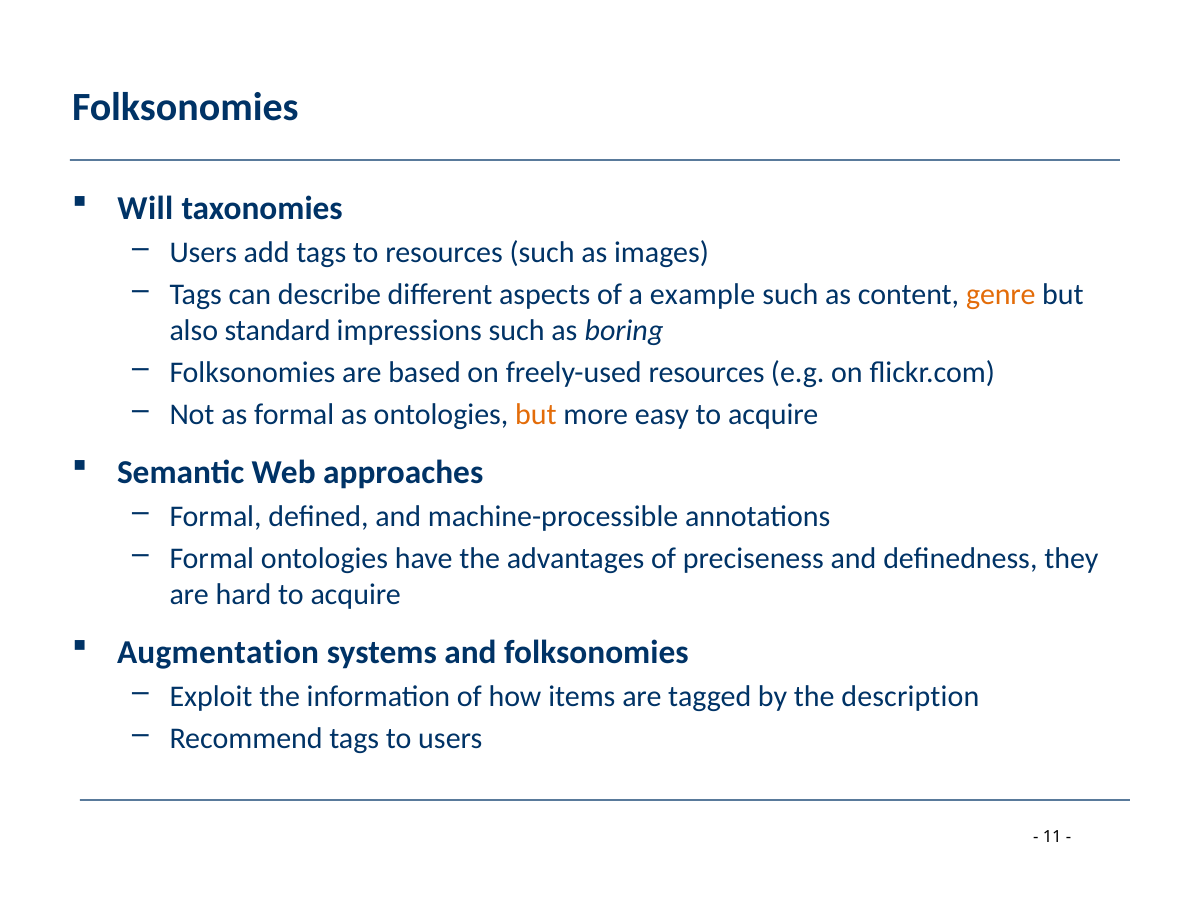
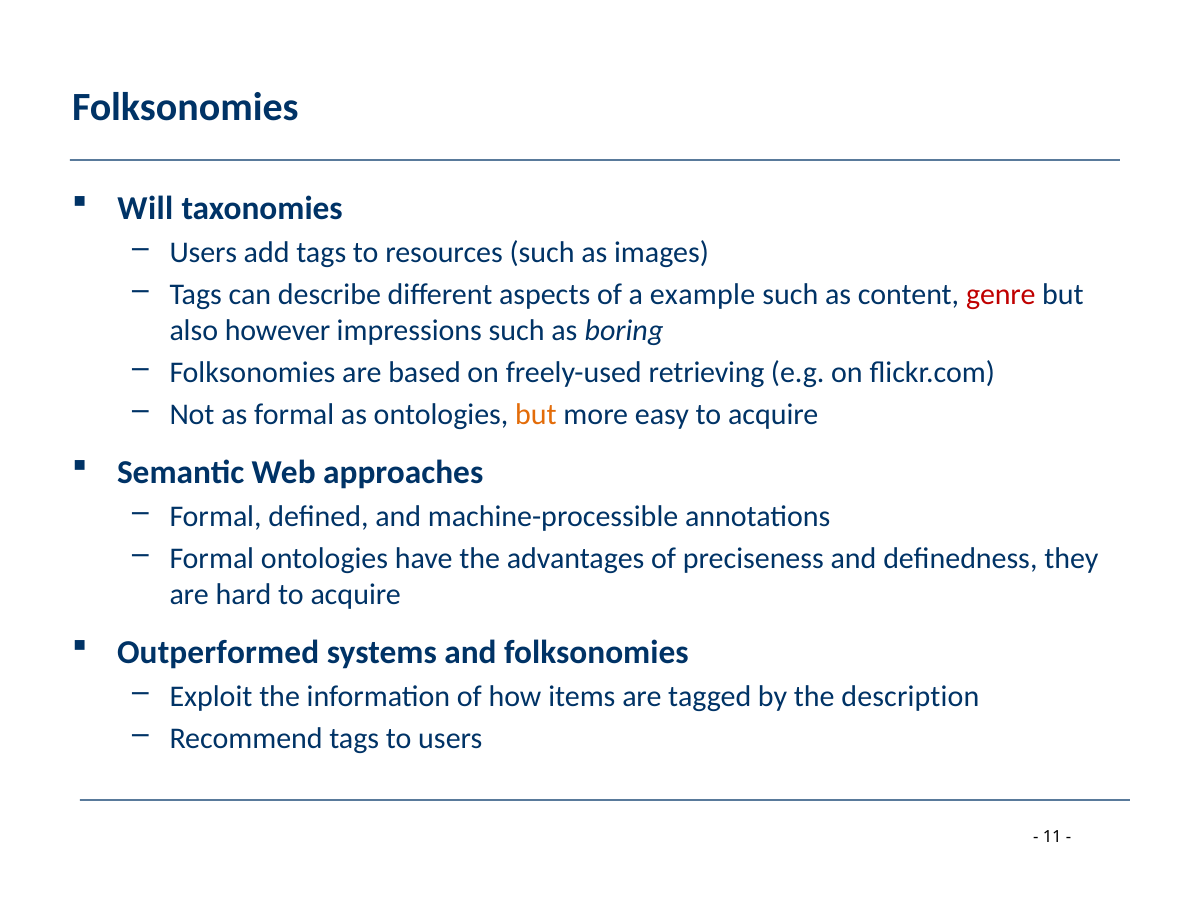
genre colour: orange -> red (1001, 294)
standard: standard -> however (278, 330)
freely-used resources: resources -> retrieving (707, 372)
Augmentation: Augmentation -> Outperformed (218, 652)
